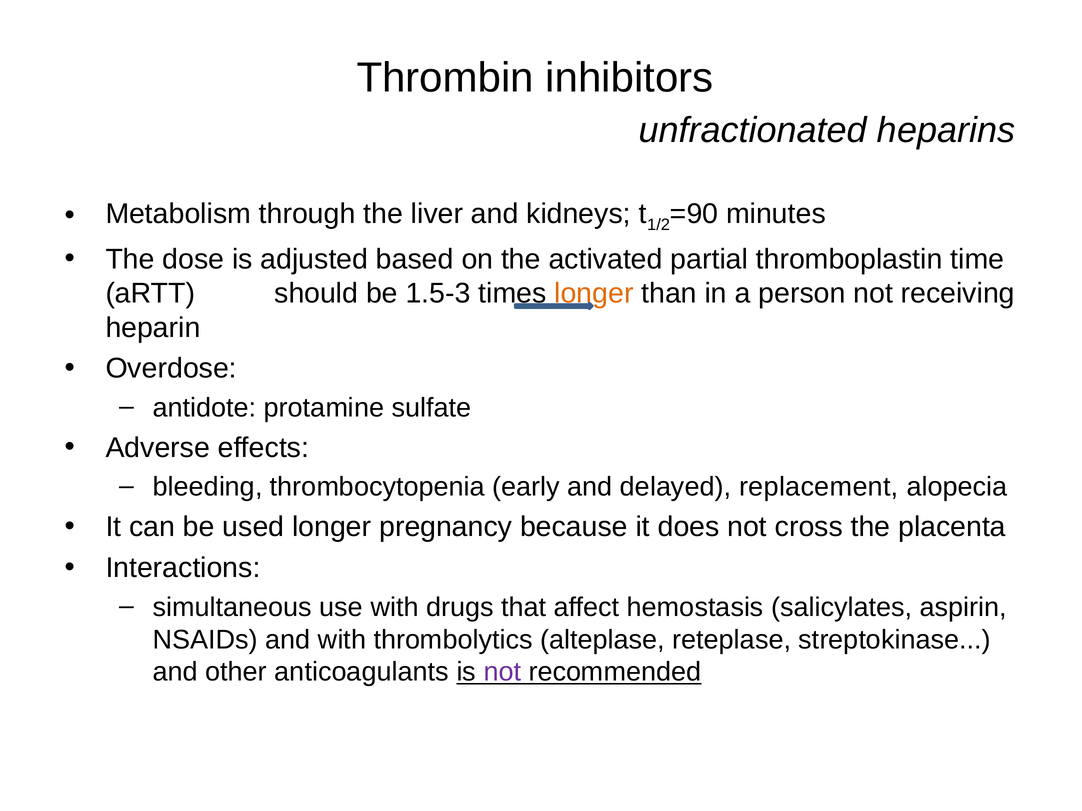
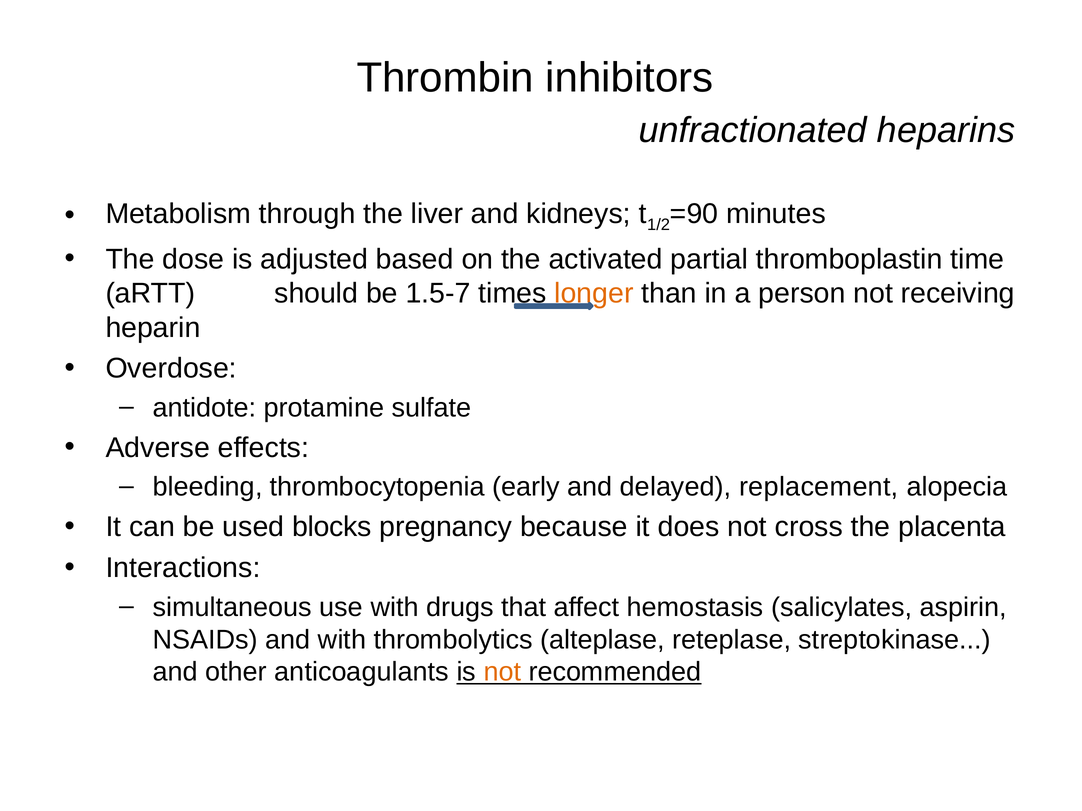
1.5-3: 1.5-3 -> 1.5-7 (438, 294)
used longer: longer -> blocks (332, 527)
not colour: purple -> orange (502, 672)
